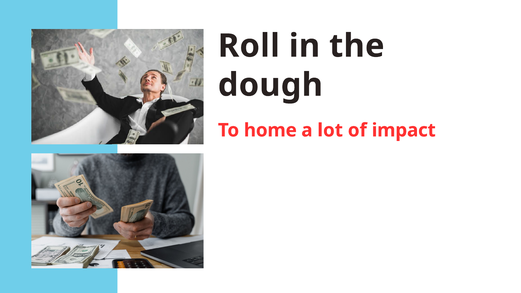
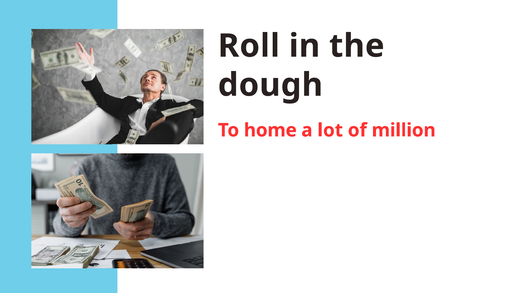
impact: impact -> million (404, 130)
